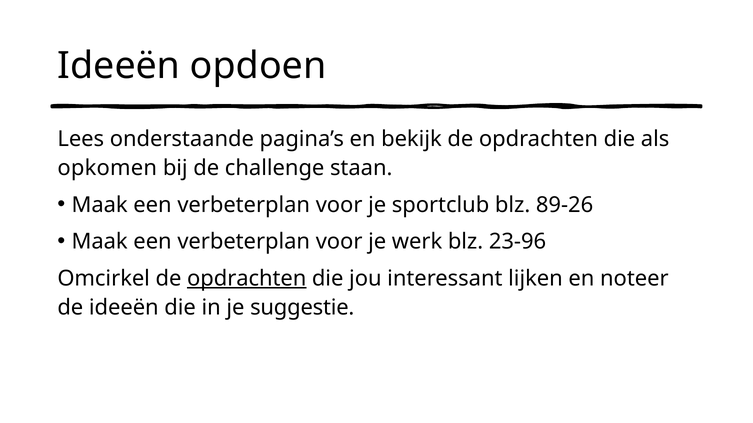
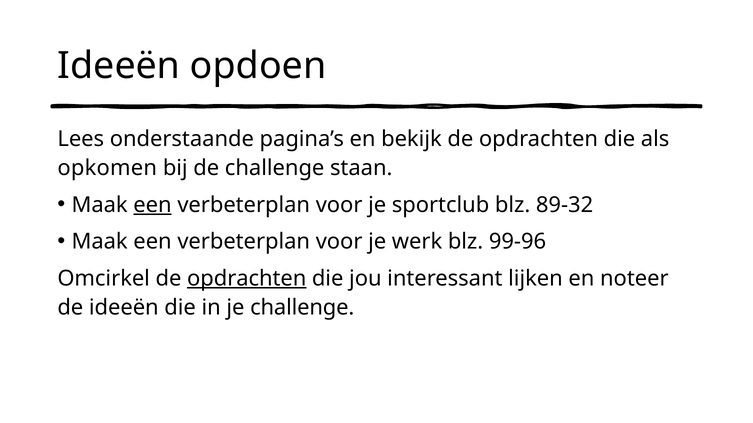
een underline: none -> present (153, 205)
89-26: 89-26 -> 89-32 (565, 205)
23-96: 23-96 -> 99-96 (518, 242)
je suggestie: suggestie -> challenge (302, 308)
